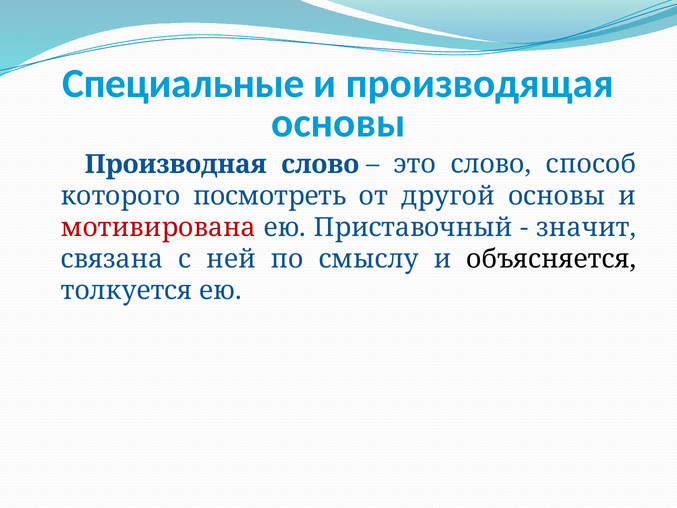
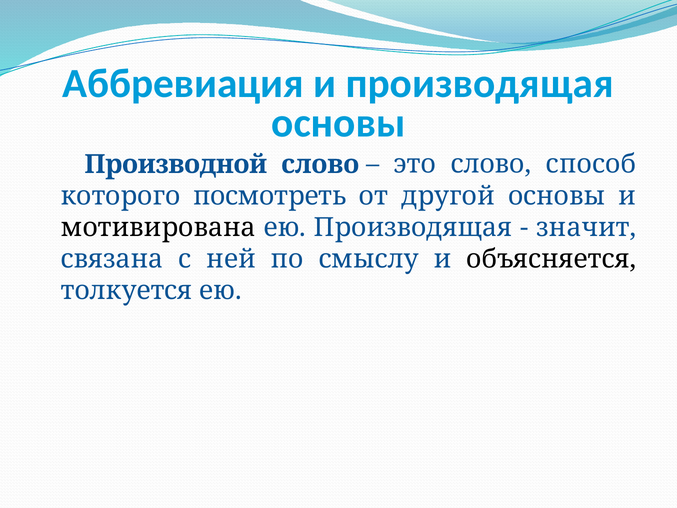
Специальные: Специальные -> Аббревиация (183, 83)
Производная: Производная -> Производной (176, 164)
мотивирована colour: red -> black (158, 227)
ею Приставочный: Приставочный -> Производящая (413, 227)
